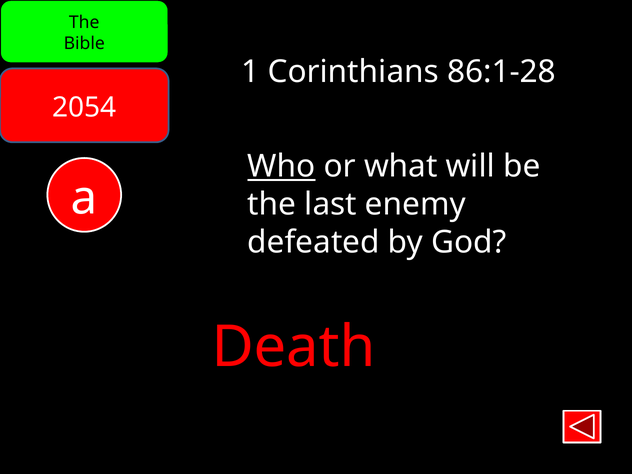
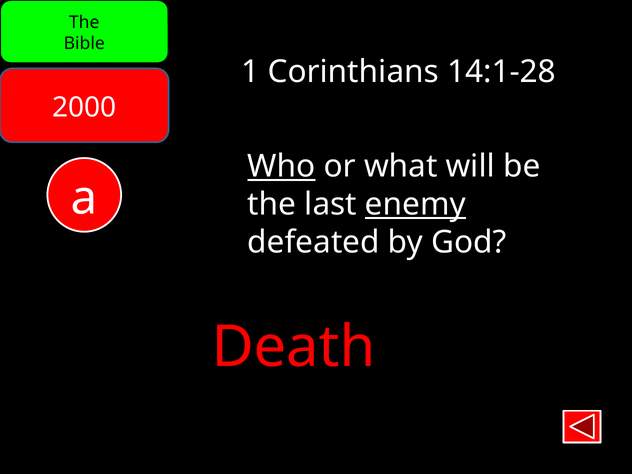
86:1-28: 86:1-28 -> 14:1-28 (502, 72)
2054: 2054 -> 2000 (84, 107)
enemy underline: none -> present (415, 204)
